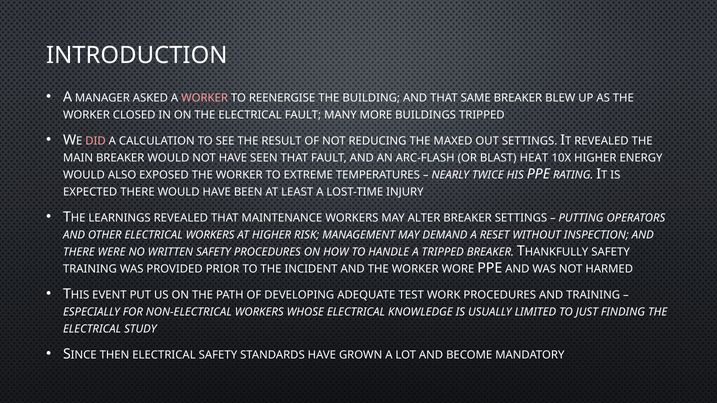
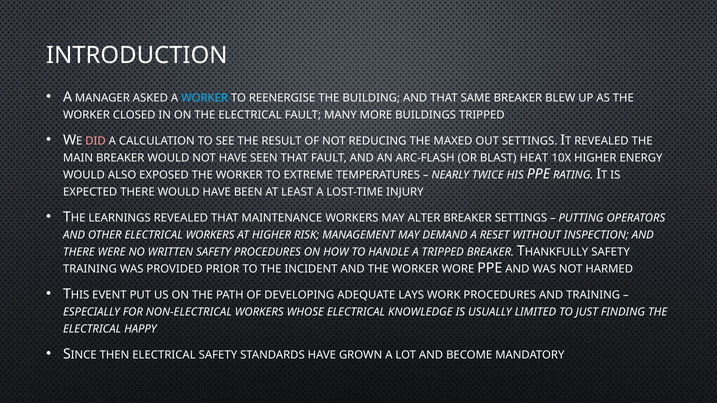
WORKER colour: pink -> light blue (205, 98)
TEST: TEST -> LAYS (411, 295)
STUDY: STUDY -> HAPPY (140, 329)
